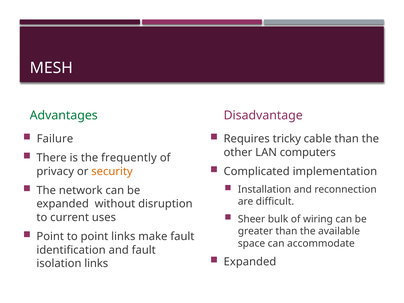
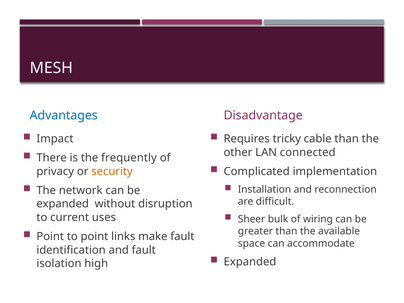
Advantages colour: green -> blue (64, 115)
Failure: Failure -> Impact (55, 139)
computers: computers -> connected (308, 152)
isolation links: links -> high (96, 263)
